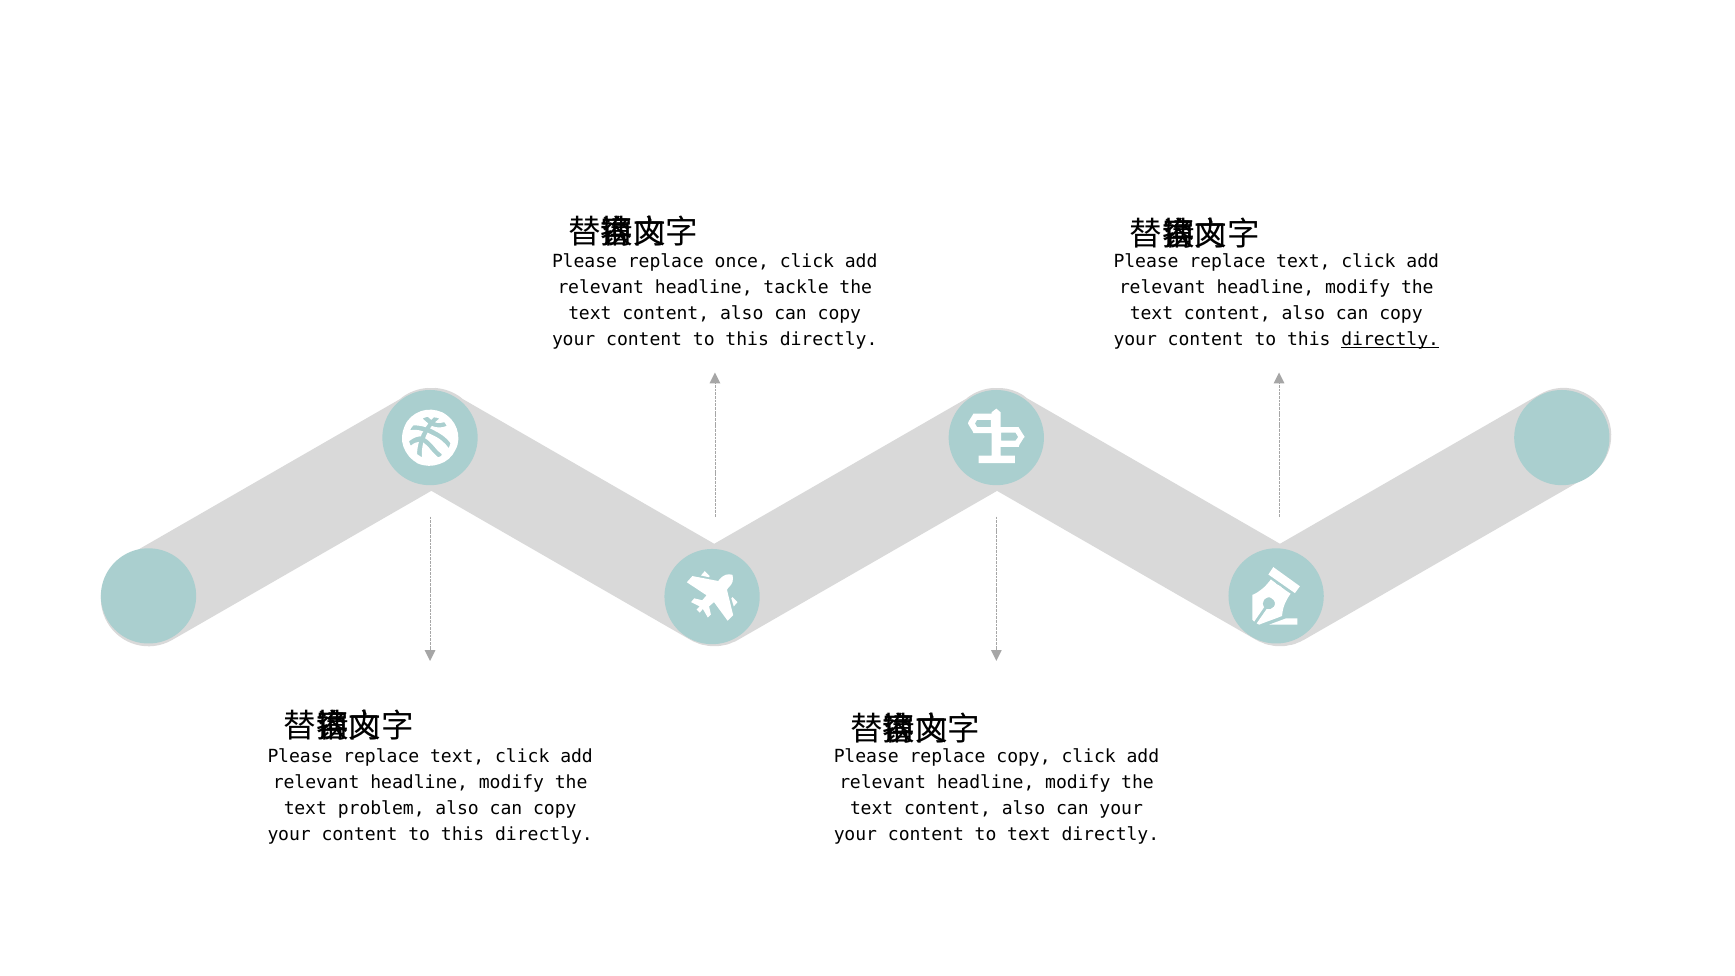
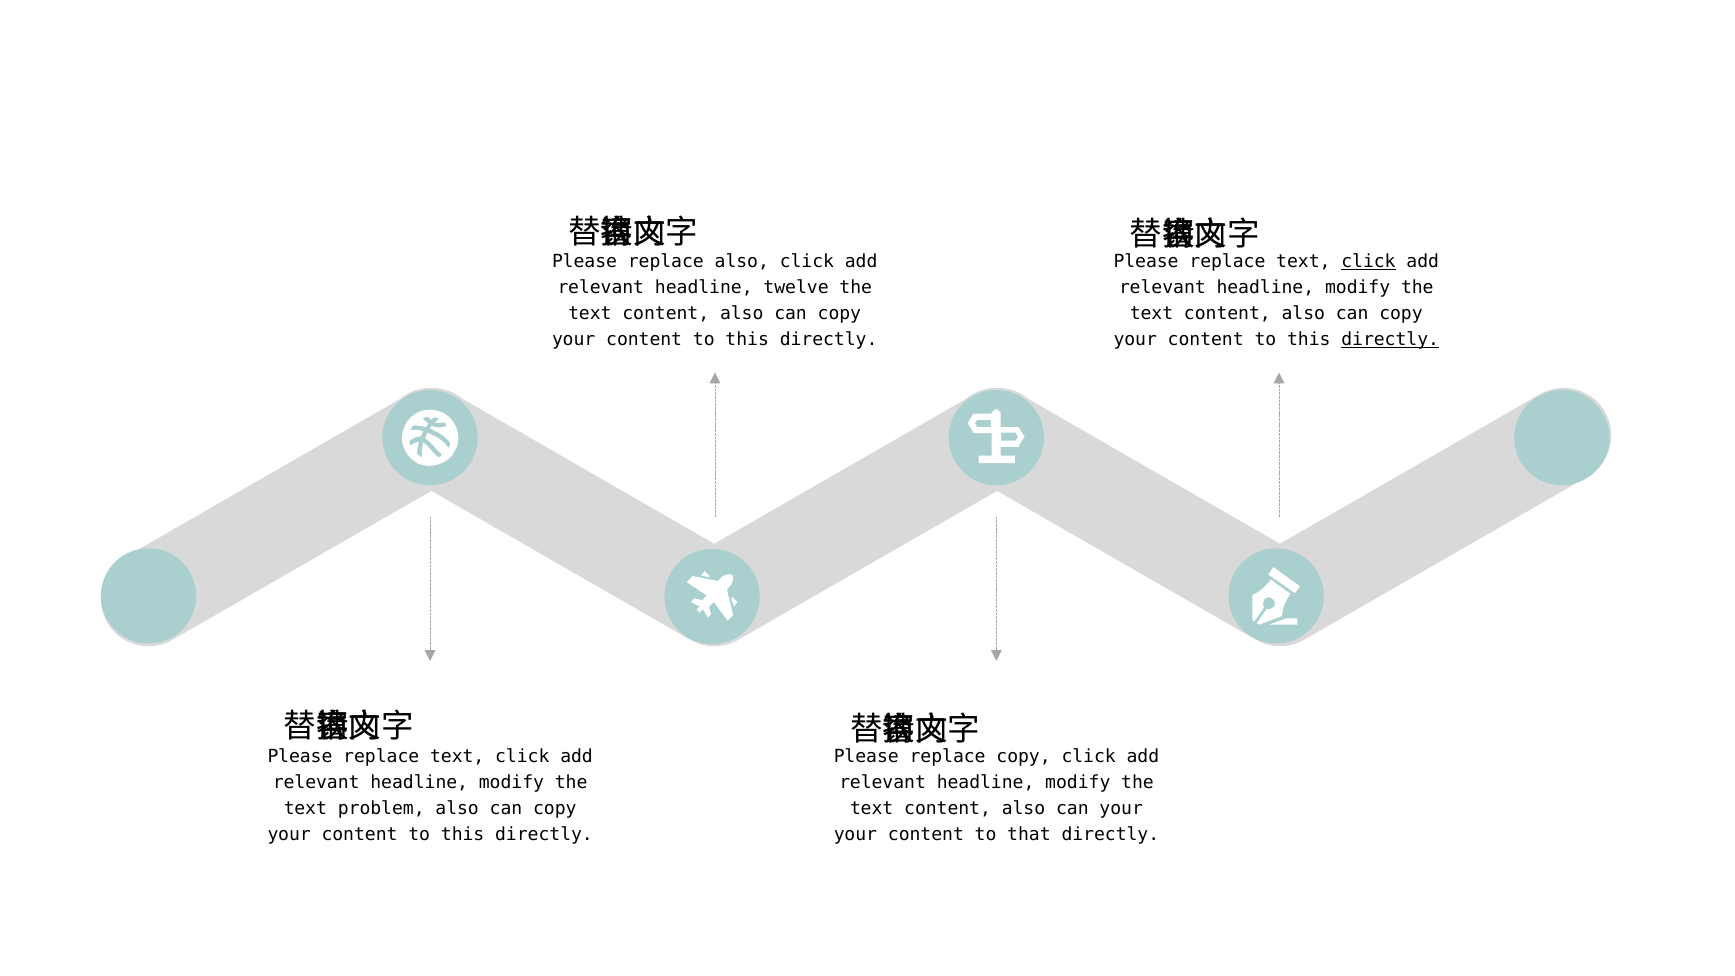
replace once: once -> also (742, 262)
click underline: none -> present (1368, 262)
tackle: tackle -> twelve (796, 288)
to text: text -> that (1029, 834)
